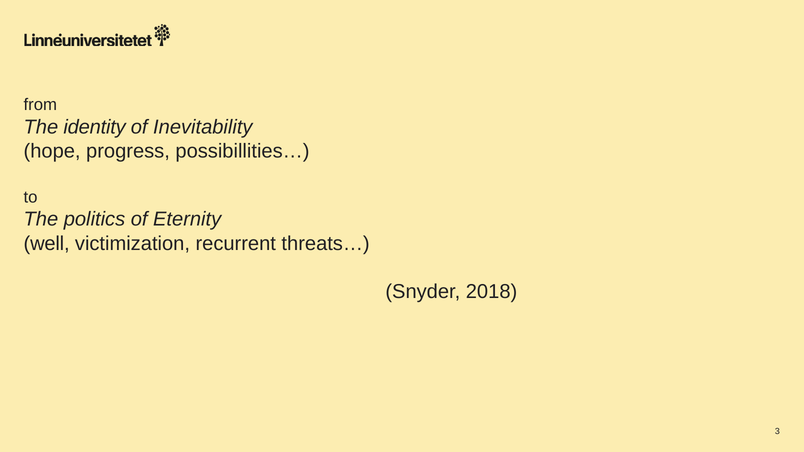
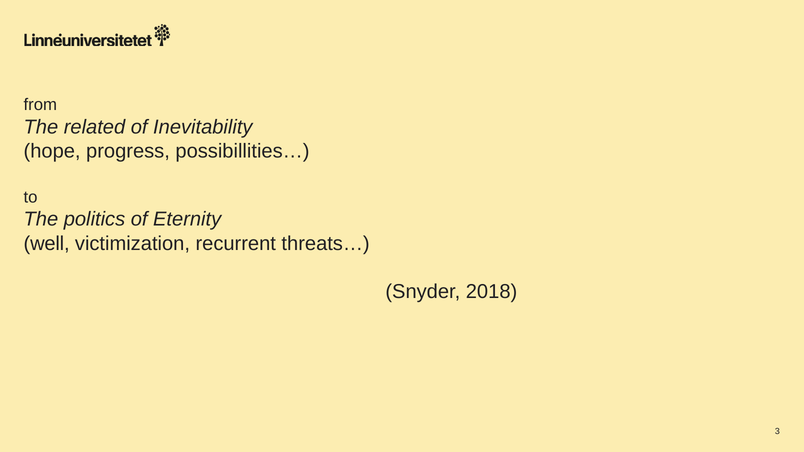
identity: identity -> related (95, 127)
